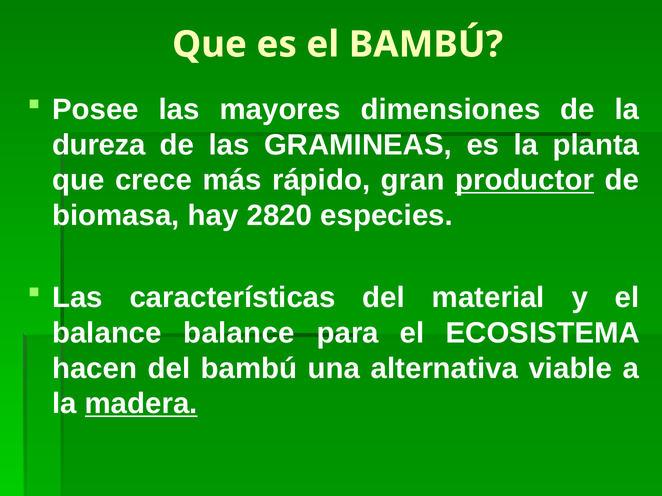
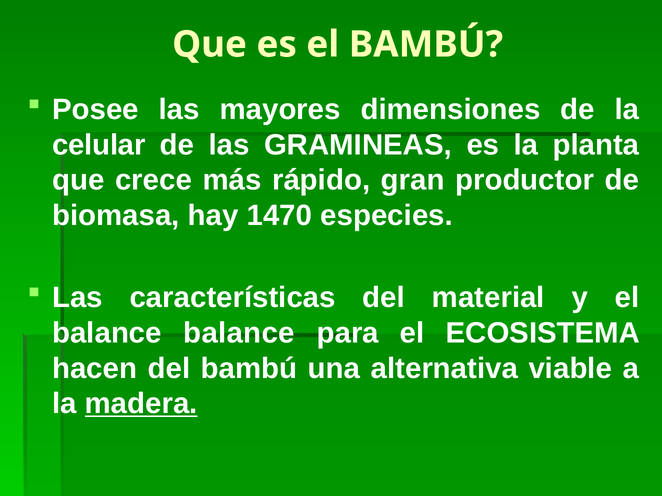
dureza: dureza -> celular (99, 145)
productor underline: present -> none (525, 180)
2820: 2820 -> 1470 (279, 216)
